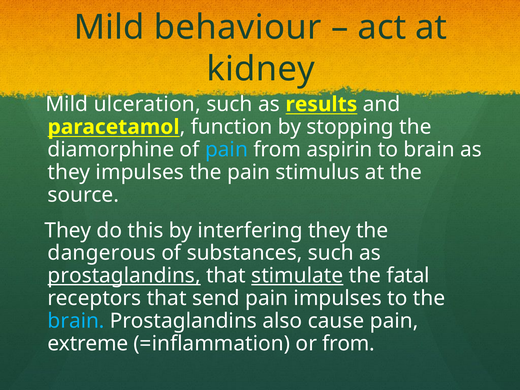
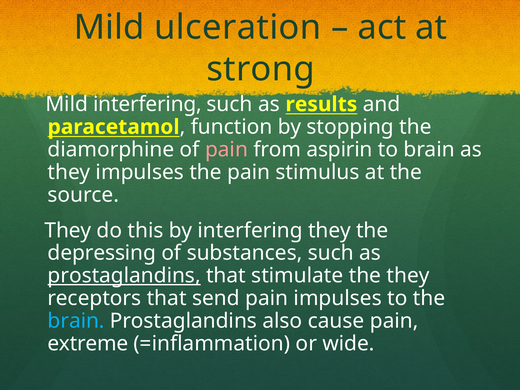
behaviour: behaviour -> ulceration (238, 27)
kidney: kidney -> strong (261, 69)
Mild ulceration: ulceration -> interfering (147, 104)
pain colour: light blue -> pink (226, 150)
dangerous: dangerous -> depressing (102, 253)
stimulate underline: present -> none (297, 276)
the fatal: fatal -> they (408, 276)
or from: from -> wide (348, 344)
